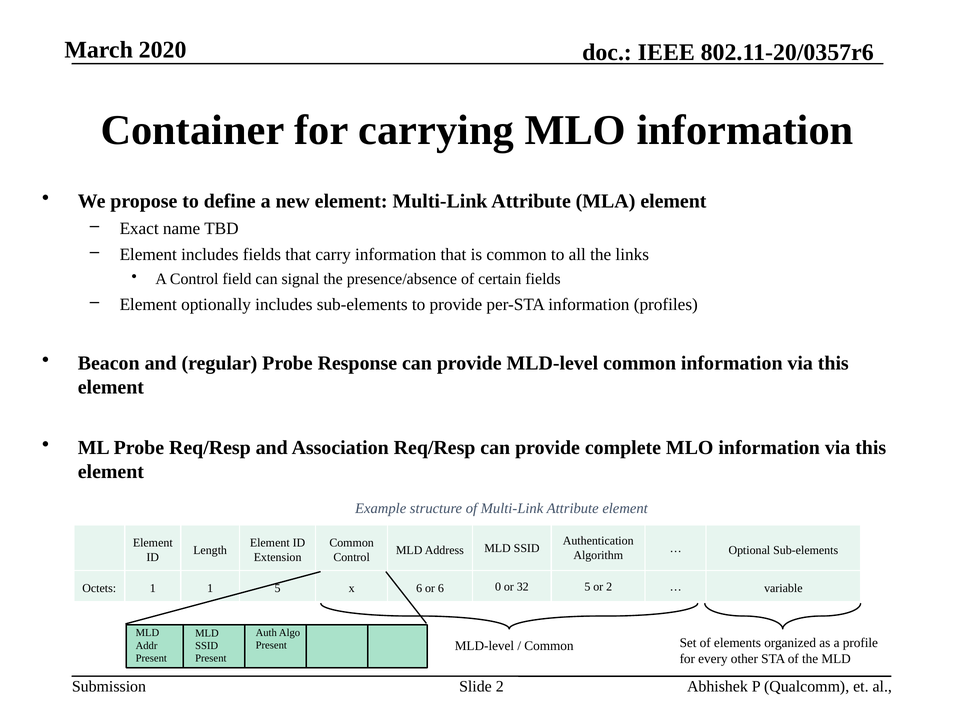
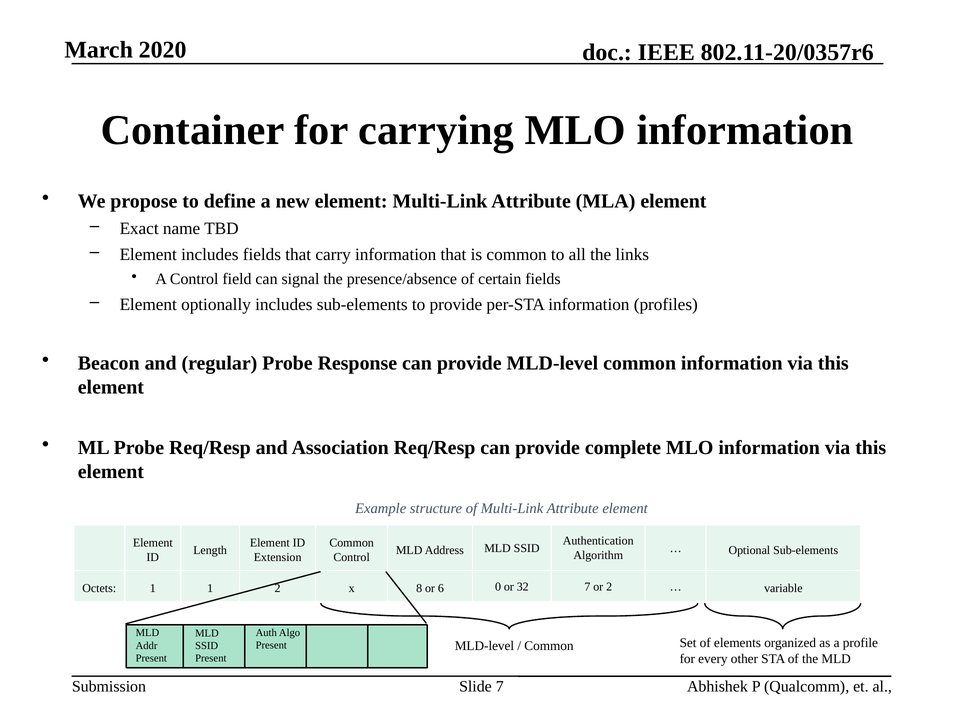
1 5: 5 -> 2 (278, 589)
x 6: 6 -> 8 (419, 589)
32 5: 5 -> 7 (587, 587)
Slide 2: 2 -> 7 (500, 687)
